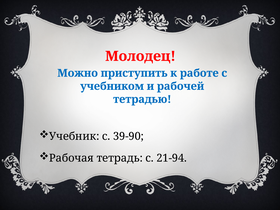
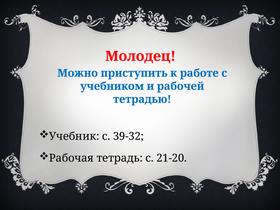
39-90: 39-90 -> 39-32 (128, 136)
21-94: 21-94 -> 21-20 (172, 158)
